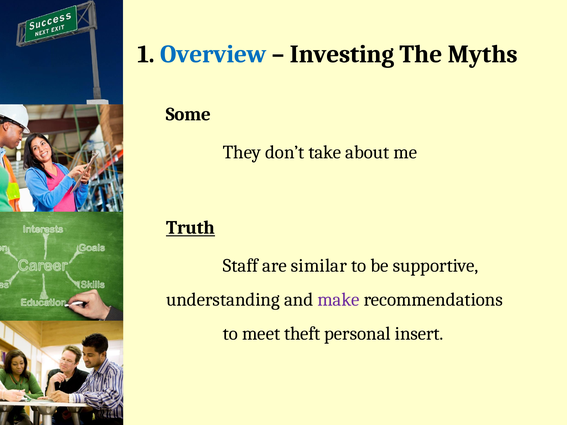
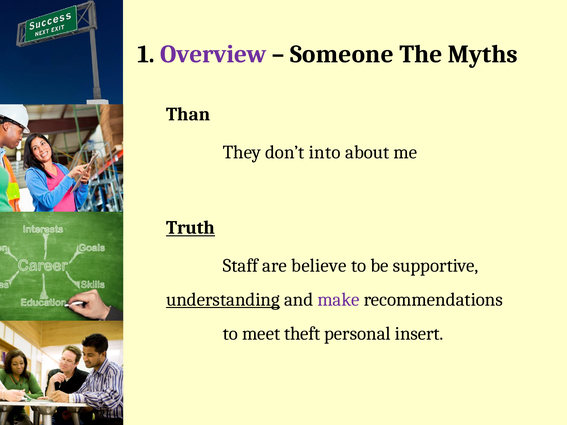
Overview colour: blue -> purple (213, 54)
Investing: Investing -> Someone (342, 54)
Some: Some -> Than (188, 114)
take: take -> into (325, 152)
similar: similar -> believe (319, 266)
understanding underline: none -> present (223, 300)
